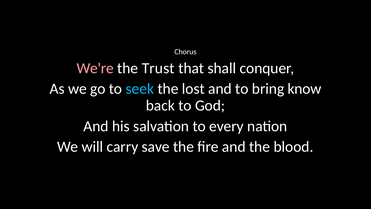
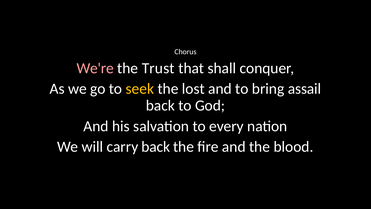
seek colour: light blue -> yellow (140, 89)
know: know -> assail (304, 89)
carry save: save -> back (156, 147)
